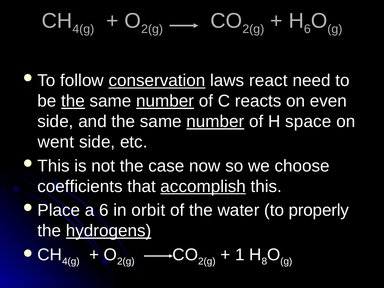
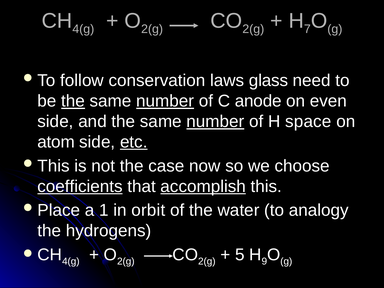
H 6: 6 -> 7 (307, 29)
conservation underline: present -> none (157, 81)
react: react -> glass (269, 81)
reacts: reacts -> anode (258, 101)
went: went -> atom (56, 142)
etc underline: none -> present (134, 142)
coefficients underline: none -> present (80, 186)
a 6: 6 -> 1 (104, 210)
properly: properly -> analogy (319, 210)
hydrogens underline: present -> none (109, 231)
1: 1 -> 5 (240, 255)
8: 8 -> 9 (264, 261)
